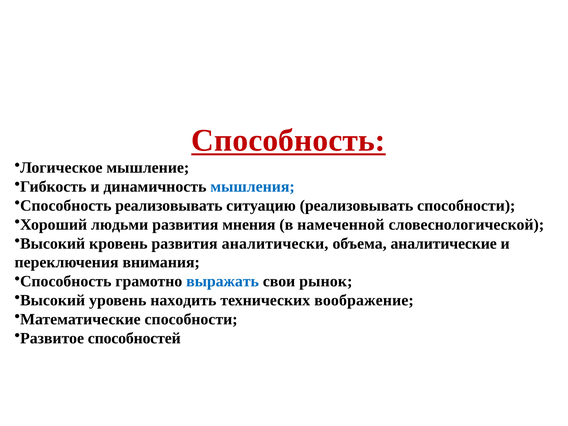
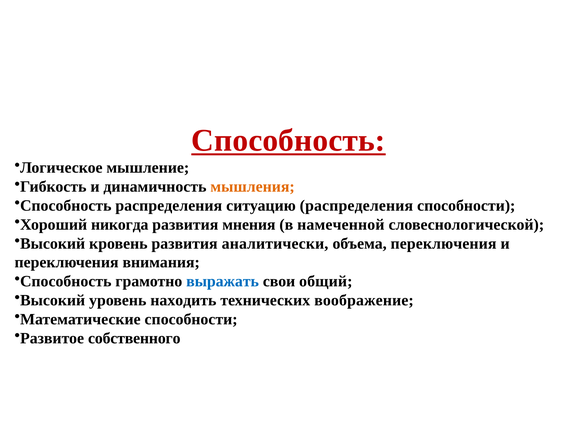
мышления colour: blue -> orange (253, 187)
Способность реализовывать: реализовывать -> распределения (169, 206)
ситуацию реализовывать: реализовывать -> распределения (356, 206)
людьми: людьми -> никогда (120, 225)
объема аналитические: аналитические -> переключения (444, 244)
рынок: рынок -> общий (326, 281)
способностей: способностей -> собственного (134, 338)
